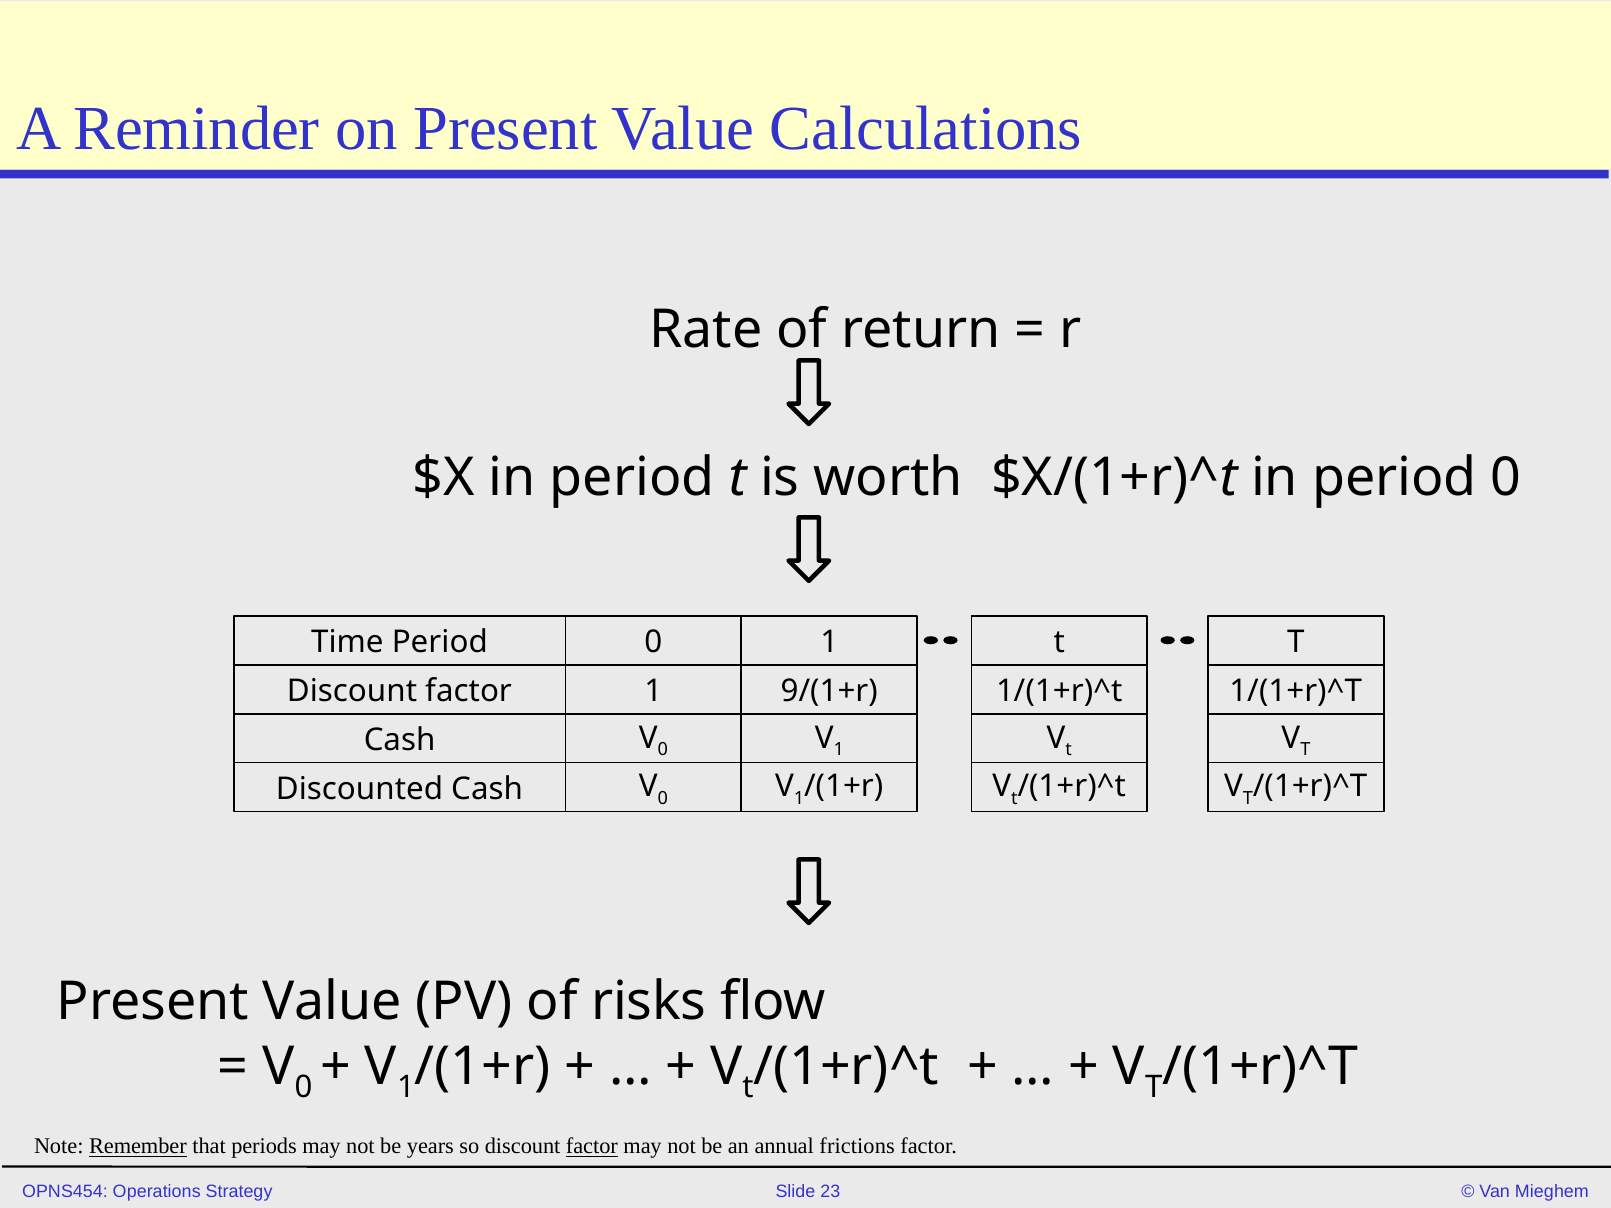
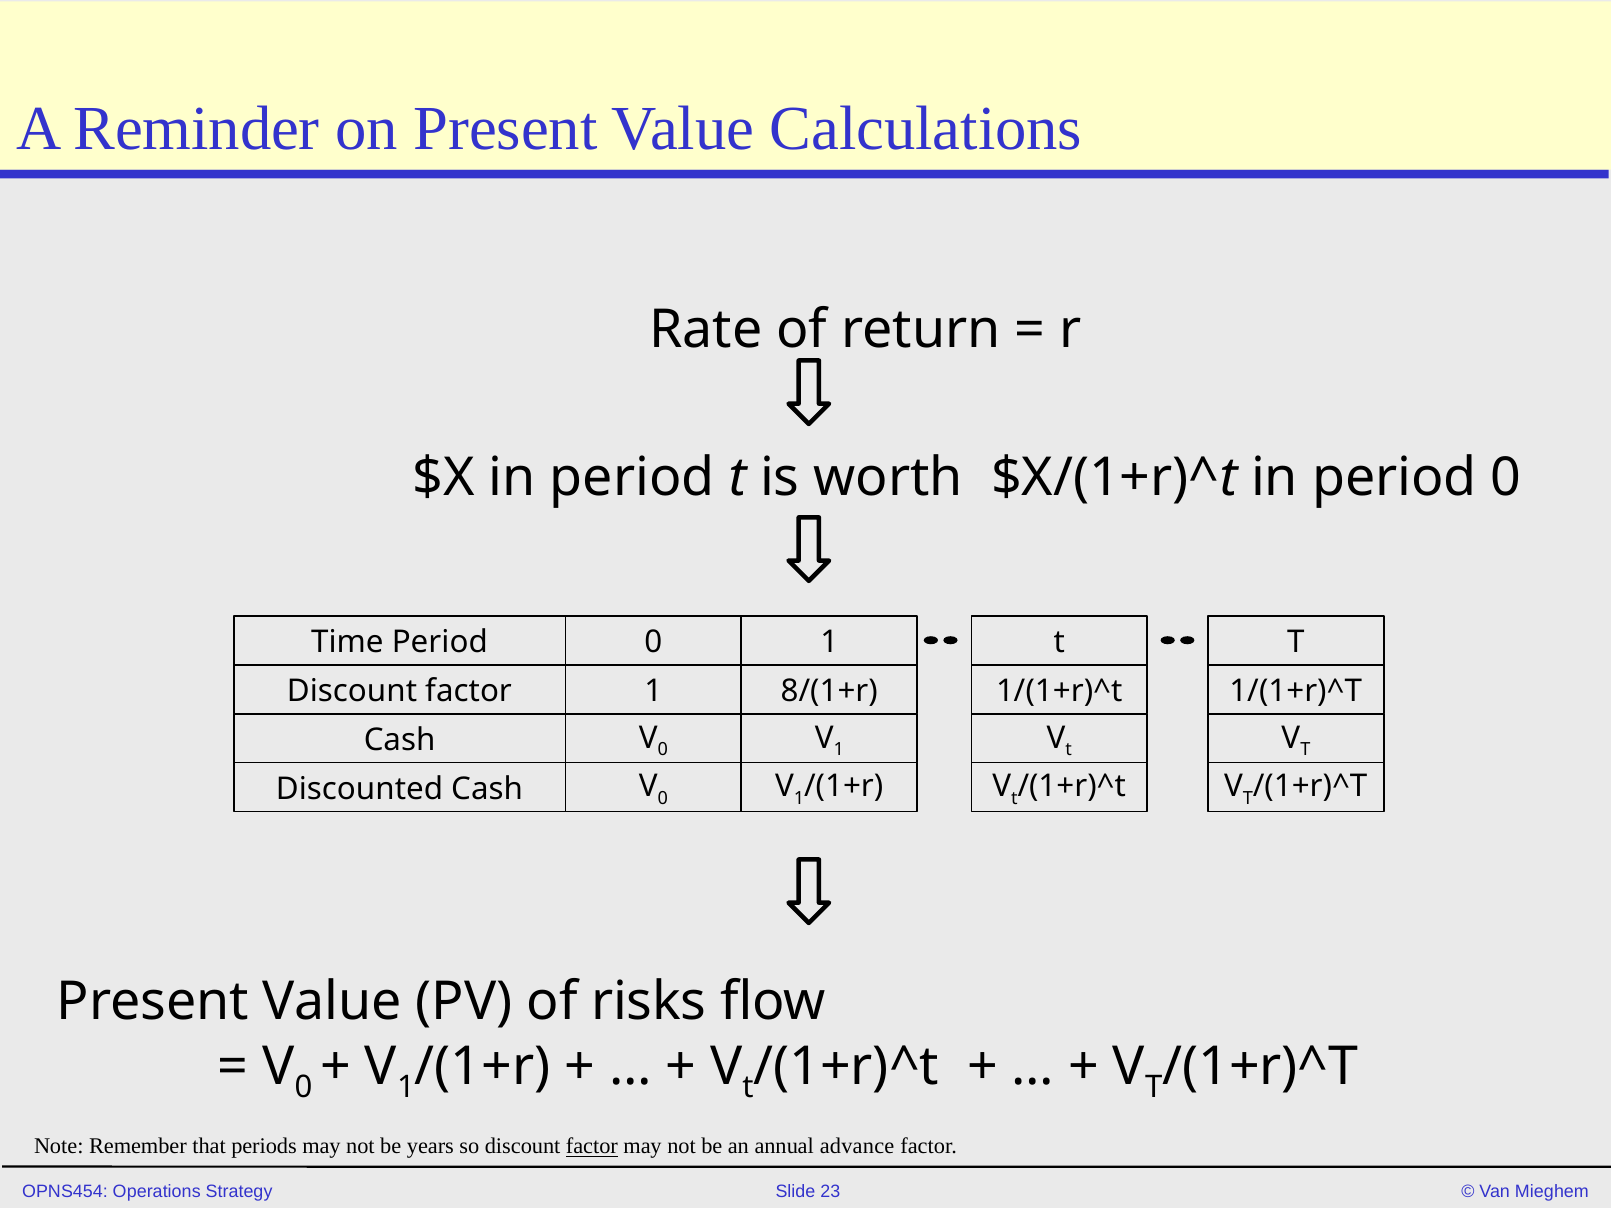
9/(1+r: 9/(1+r -> 8/(1+r (829, 692)
Remember underline: present -> none (138, 1147)
frictions: frictions -> advance (857, 1147)
